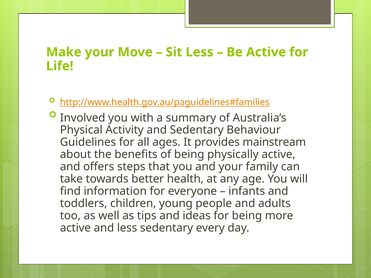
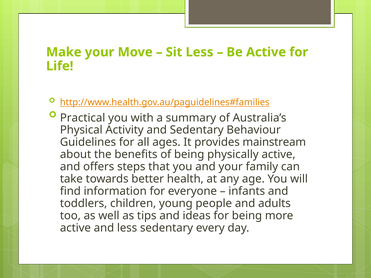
Involved: Involved -> Practical (83, 118)
